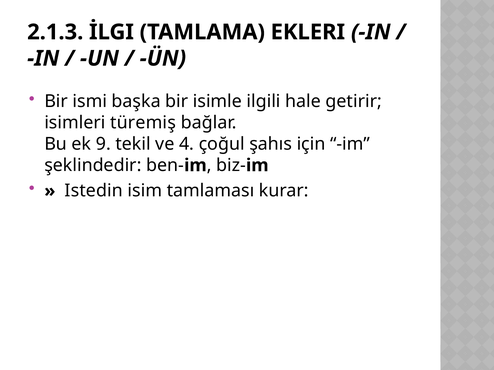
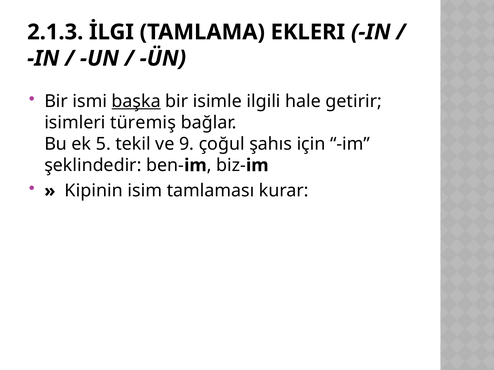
başka underline: none -> present (136, 101)
9: 9 -> 5 (103, 144)
4: 4 -> 9 (187, 144)
Istedin: Istedin -> Kipinin (94, 191)
